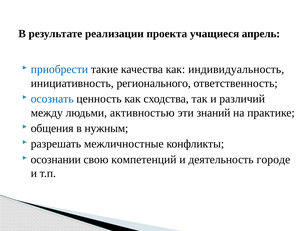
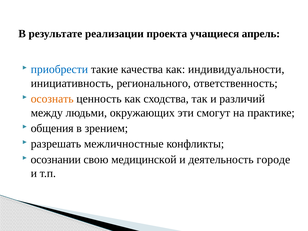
индивидуальность: индивидуальность -> индивидуальности (236, 69)
осознать colour: blue -> orange (52, 99)
активностью: активностью -> окружающих (142, 113)
знаний: знаний -> смогут (213, 113)
нужным: нужным -> зрением (106, 128)
компетенций: компетенций -> медицинской (144, 159)
